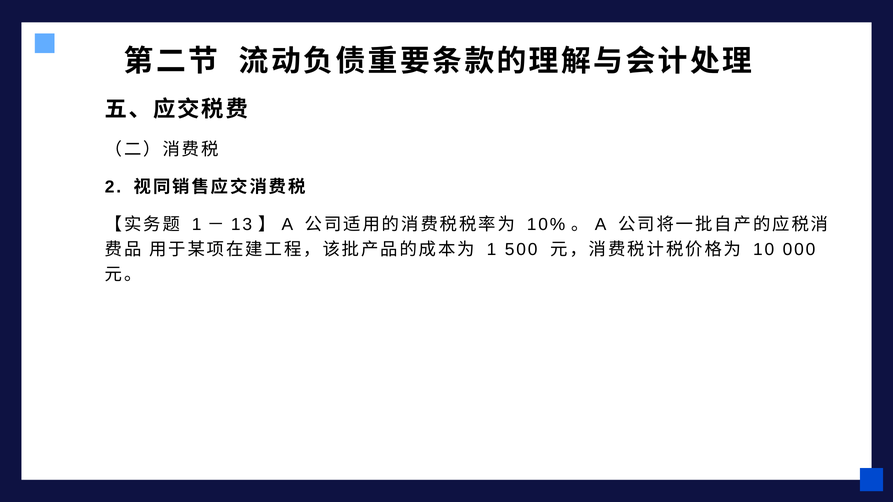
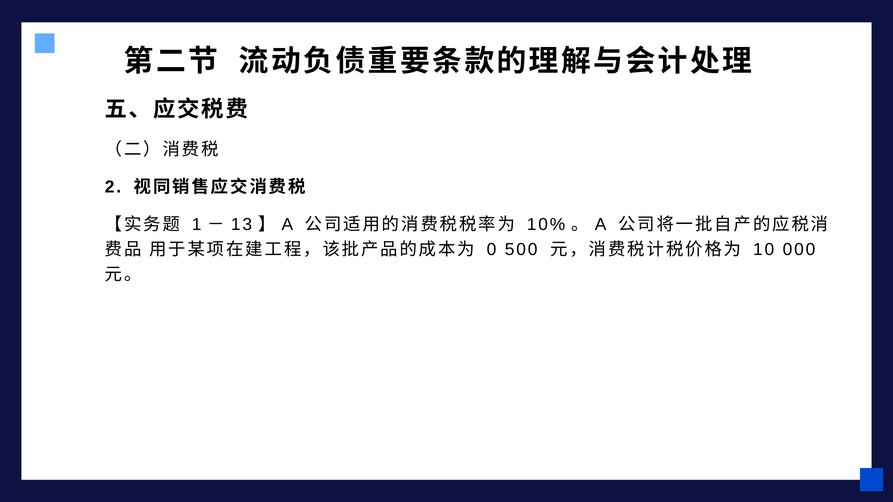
1: 1 -> 0 (492, 250)
